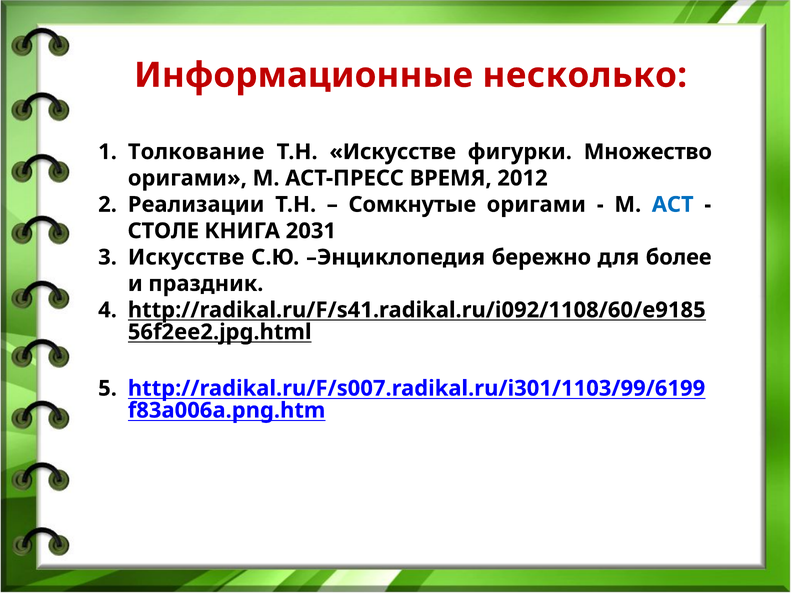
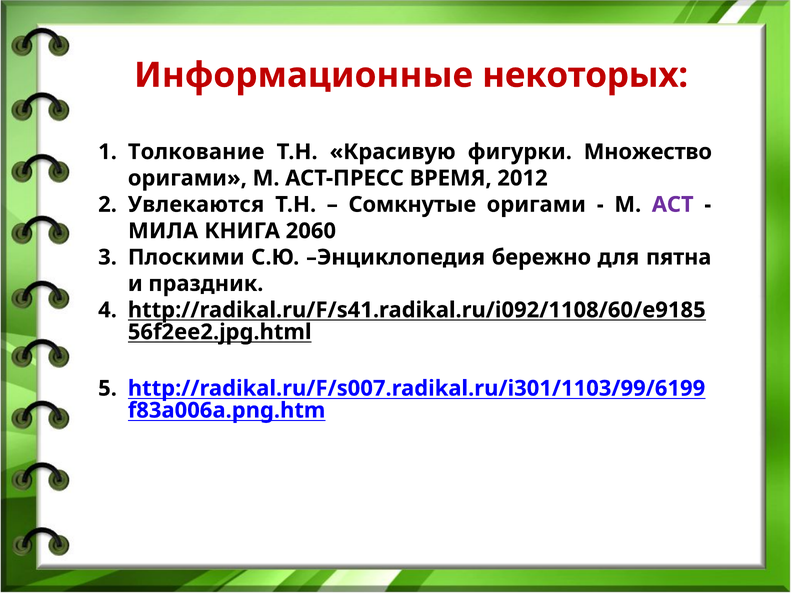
несколько: несколько -> некоторых (585, 75)
Т.Н Искусстве: Искусстве -> Красивую (393, 152)
Реализации: Реализации -> Увлекаются (196, 205)
АСТ colour: blue -> purple (673, 205)
СТОЛЕ: СТОЛЕ -> МИЛА (163, 231)
2031: 2031 -> 2060 (311, 231)
Искусстве: Искусстве -> Плоскими (186, 257)
более: более -> пятна (679, 257)
